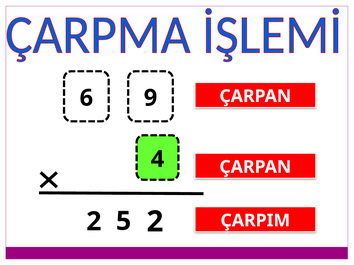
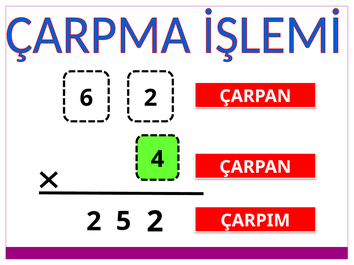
6 9: 9 -> 2 (151, 98)
